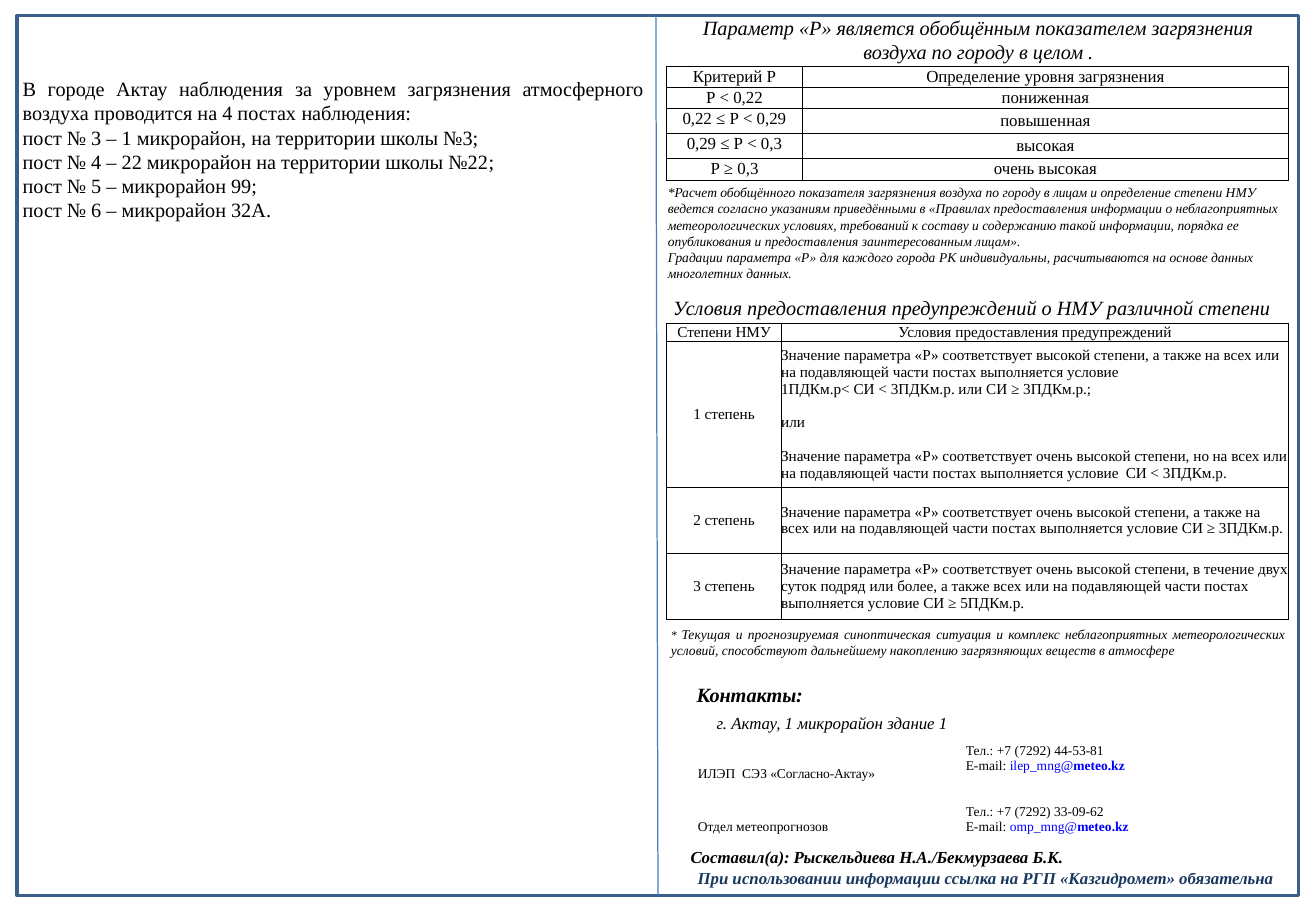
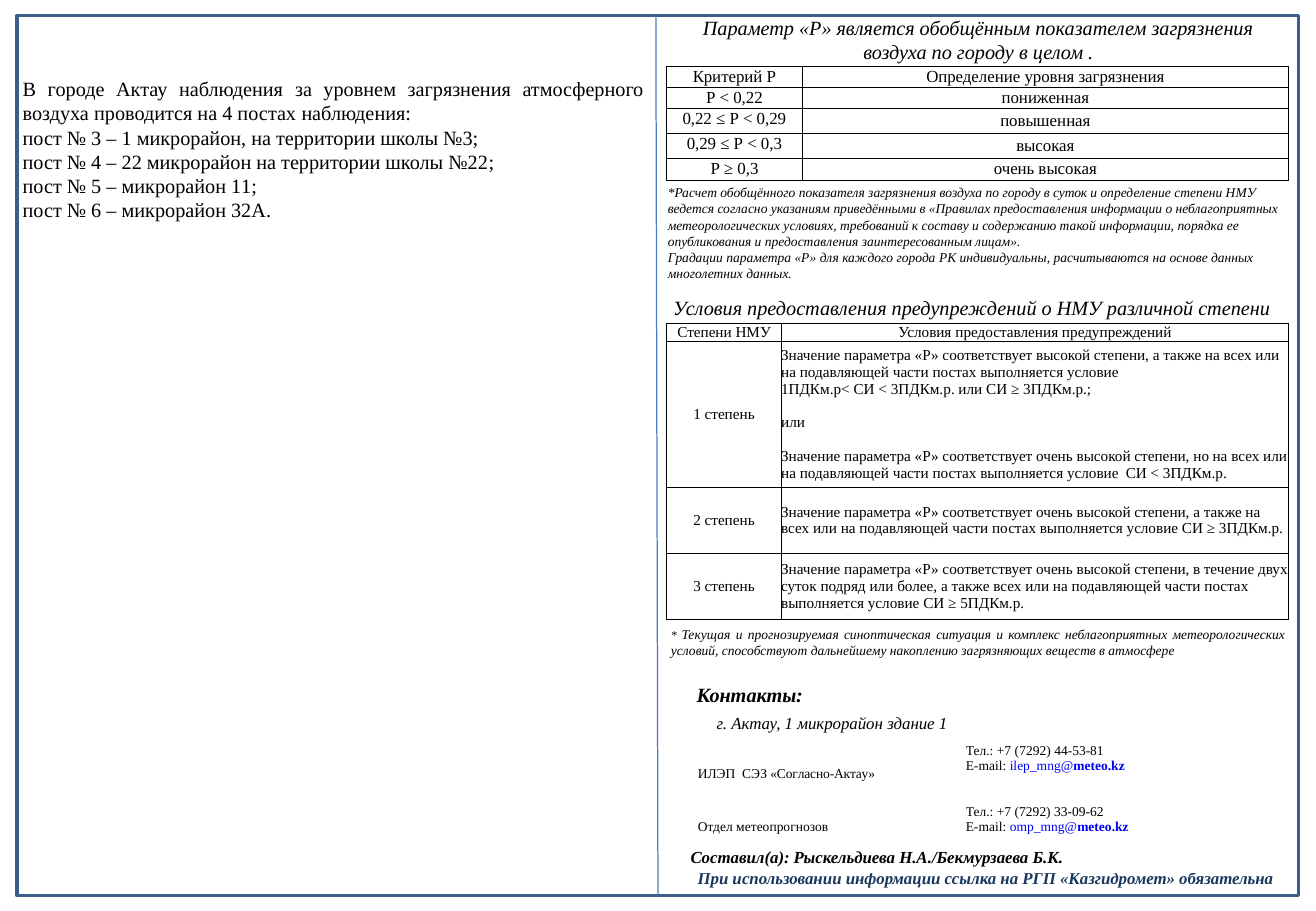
99: 99 -> 11 (244, 187)
в лицам: лицам -> суток (1070, 193)
